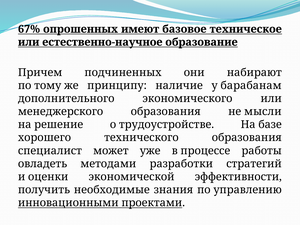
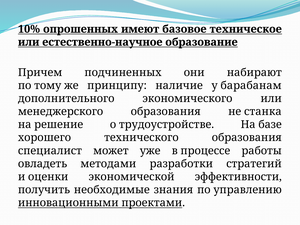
67%: 67% -> 10% (29, 29)
мысли: мысли -> станка (263, 112)
